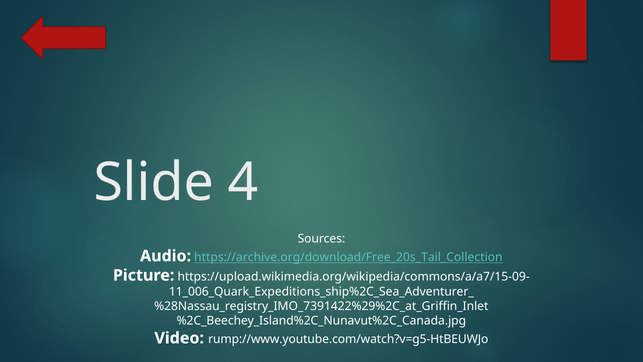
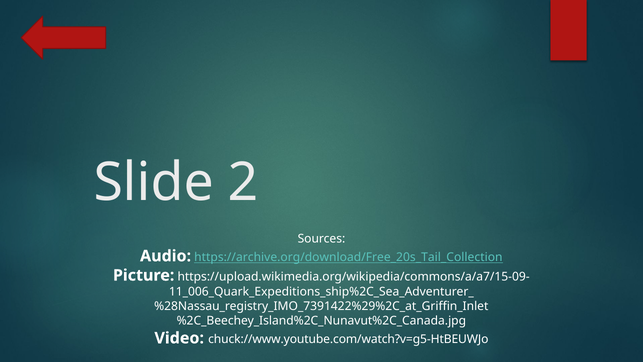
4: 4 -> 2 (243, 182)
rump://www.youtube.com/watch?v=g5-HtBEUWJo: rump://www.youtube.com/watch?v=g5-HtBEUWJo -> chuck://www.youtube.com/watch?v=g5-HtBEUWJo (348, 339)
